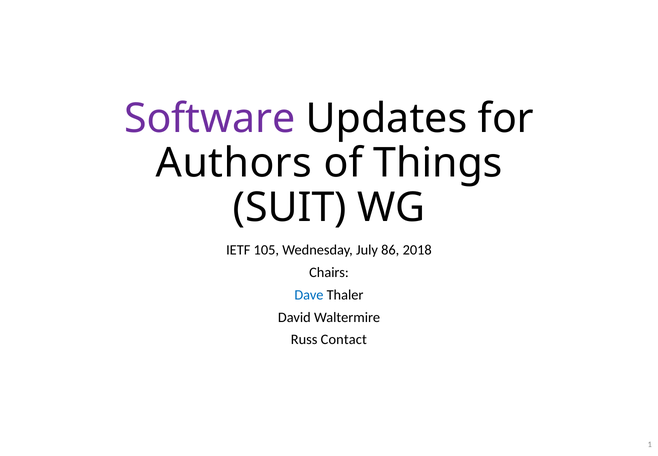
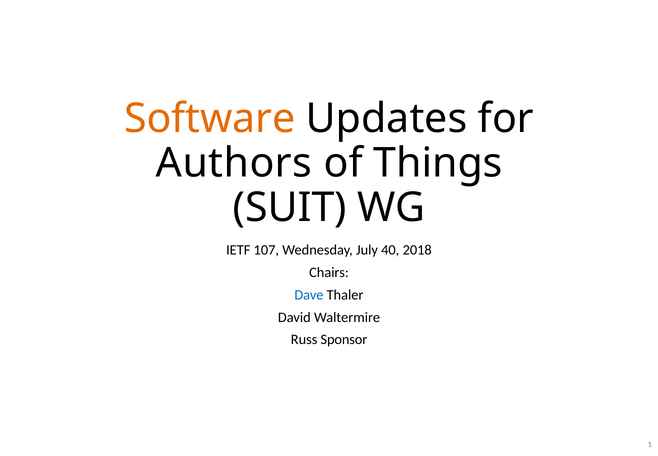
Software colour: purple -> orange (210, 119)
105: 105 -> 107 (266, 250)
86: 86 -> 40 (390, 250)
Contact: Contact -> Sponsor (344, 339)
